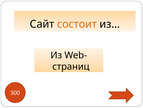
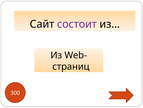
состоит colour: orange -> purple (77, 24)
